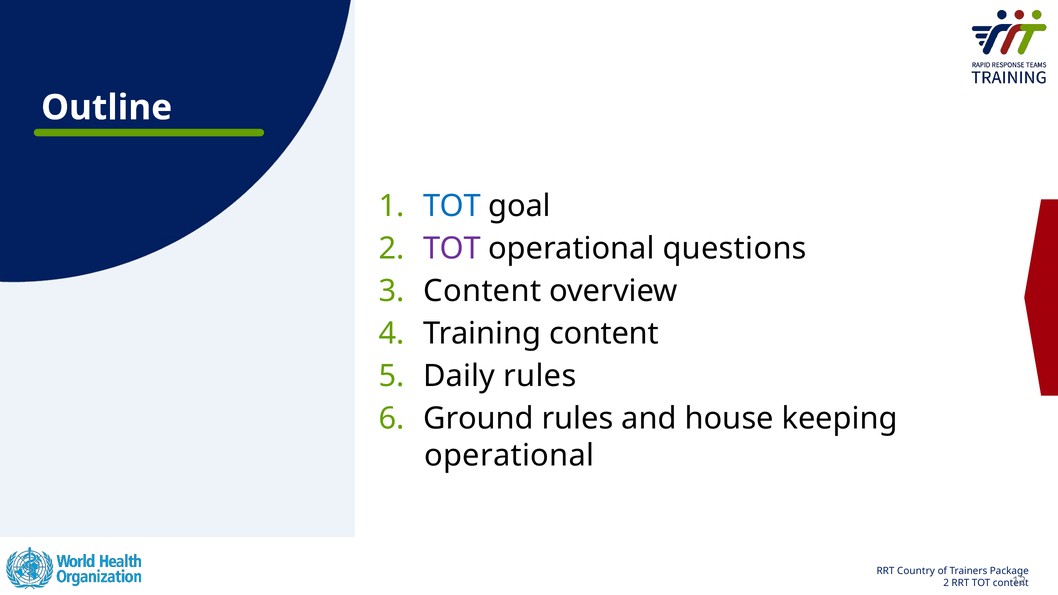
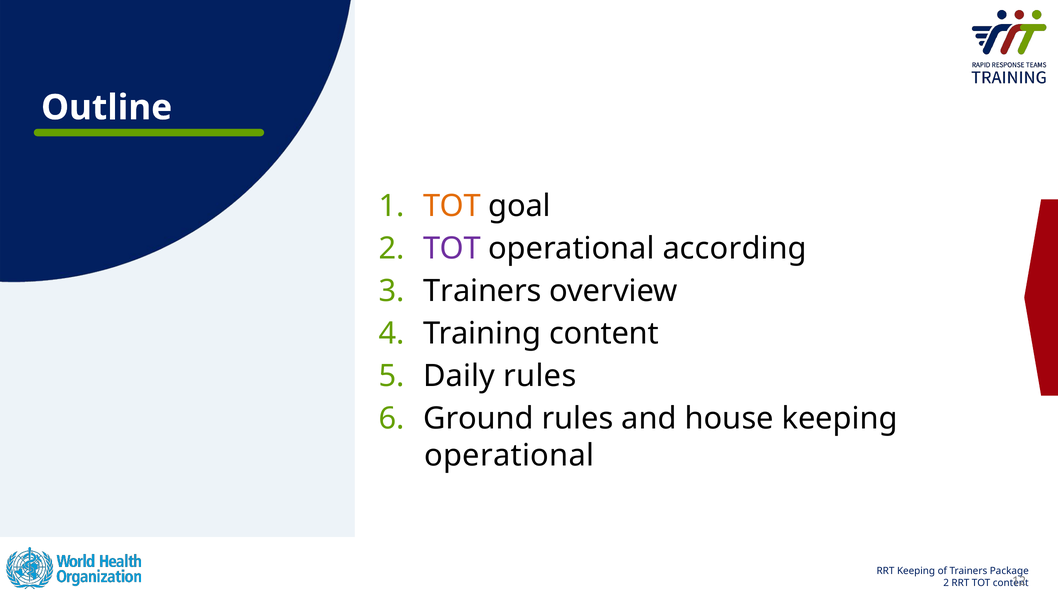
TOT colour: blue -> orange (452, 206)
questions: questions -> according (735, 249)
Content: Content -> Trainers (483, 291)
Country: Country -> Keeping (916, 571)
